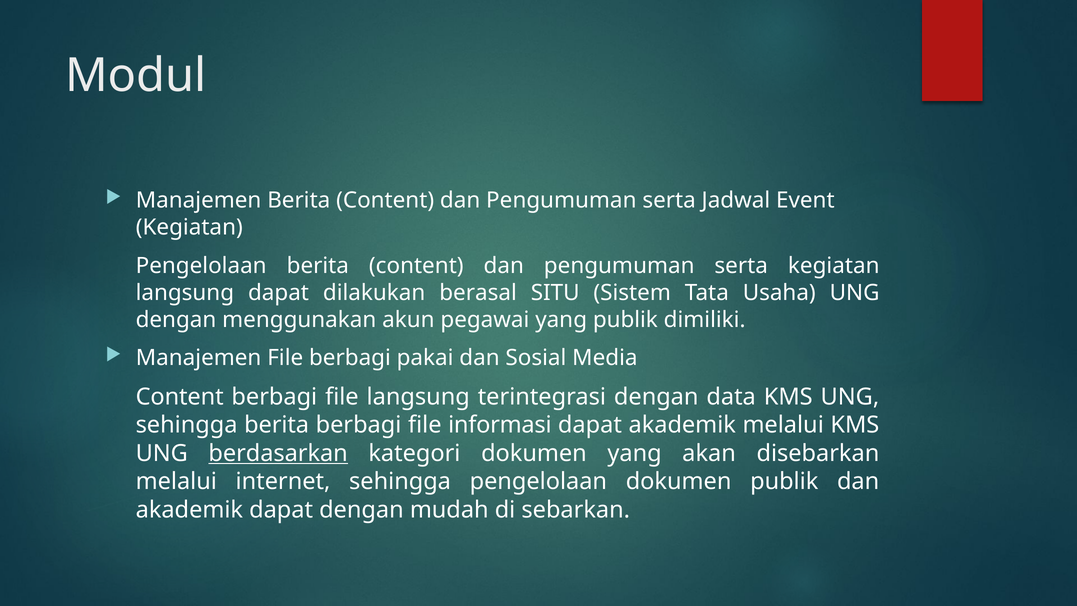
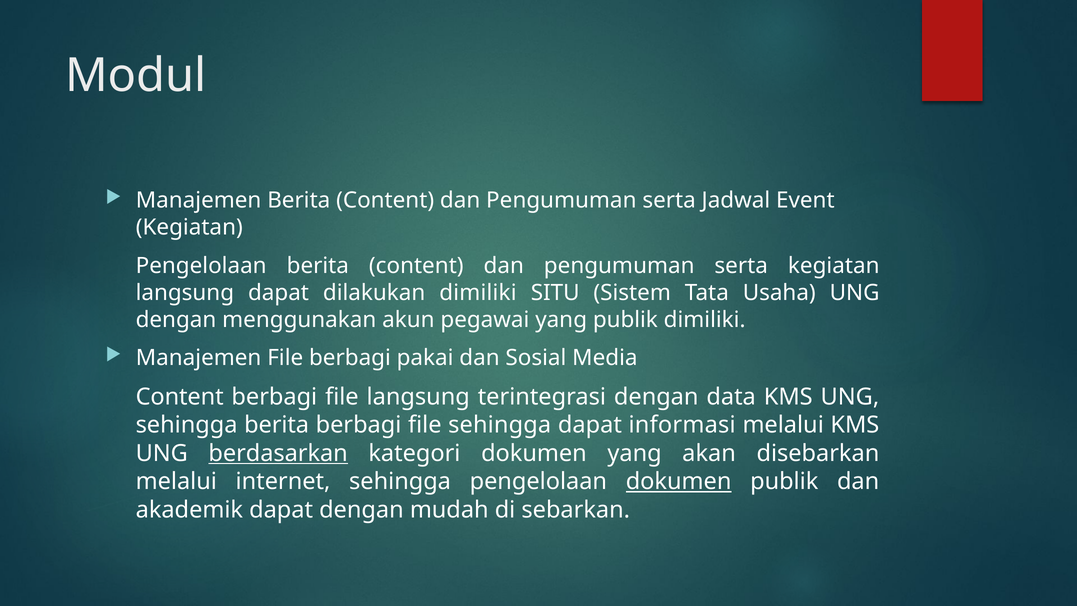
dilakukan berasal: berasal -> dimiliki (478, 293)
file informasi: informasi -> sehingga (500, 425)
dapat akademik: akademik -> informasi (682, 425)
dokumen underline: none -> present (679, 481)
